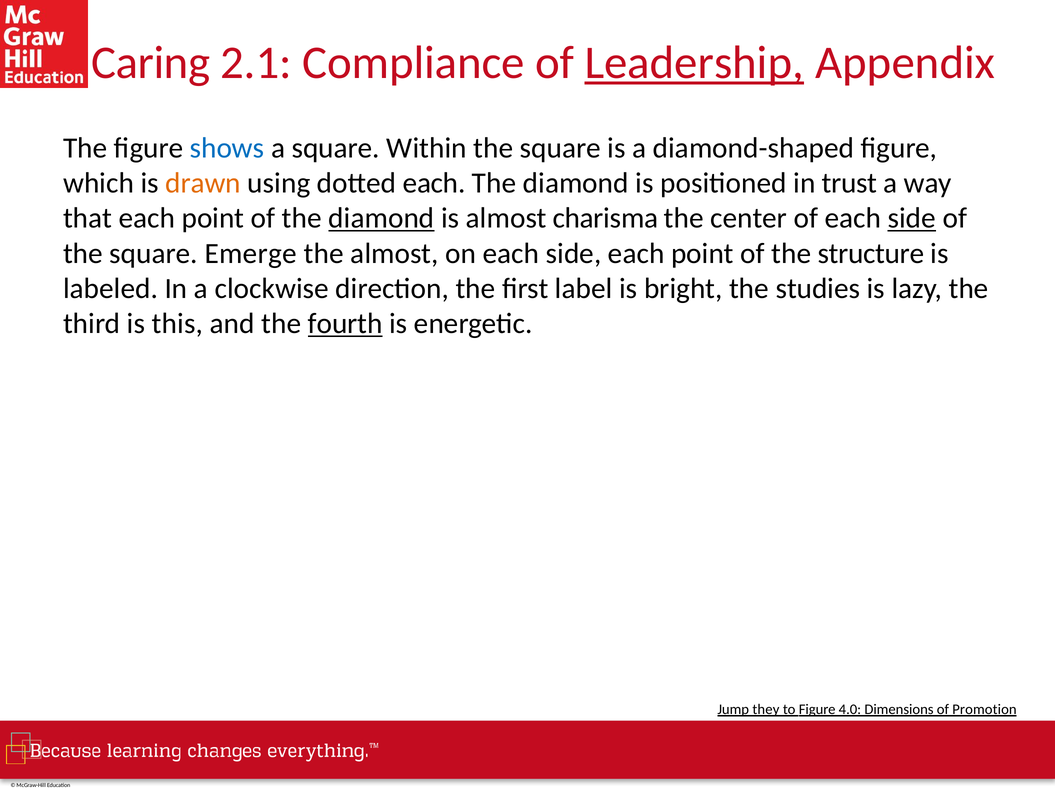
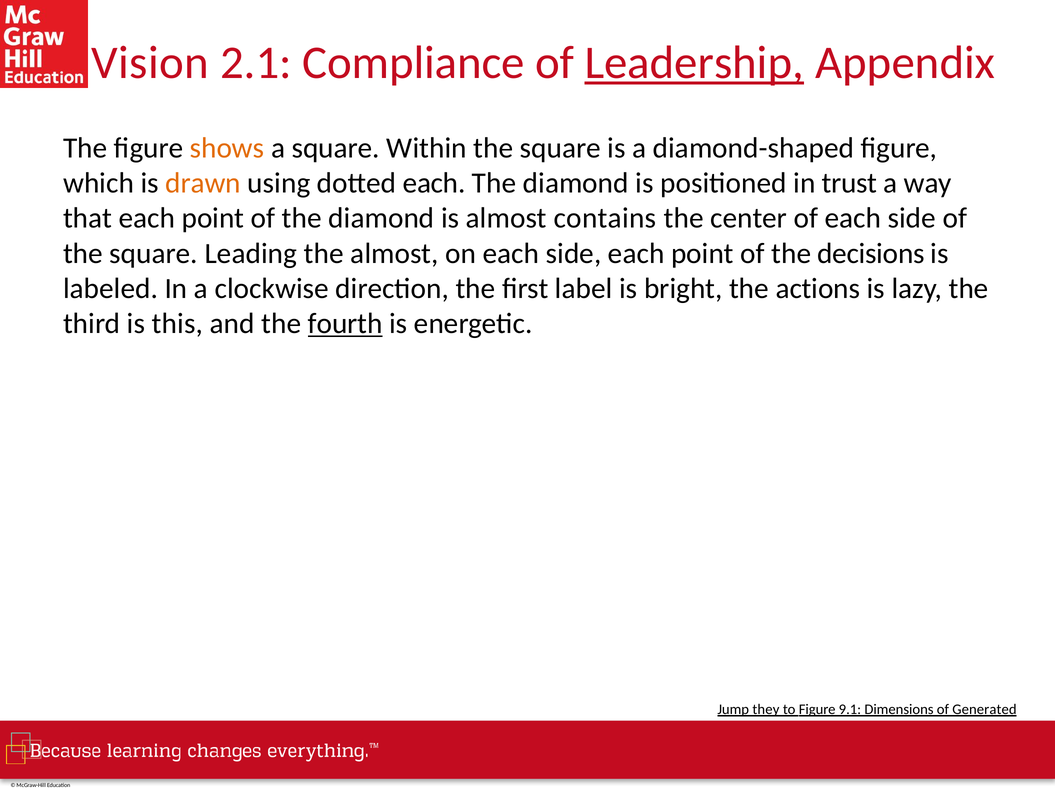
Caring: Caring -> Vision (150, 63)
shows colour: blue -> orange (227, 148)
diamond underline: present -> none (381, 218)
charisma: charisma -> contains (605, 218)
side underline: present -> none (912, 218)
Emerge: Emerge -> Leading (251, 253)
structure: structure -> decisions (871, 253)
studies: studies -> actions (818, 289)
4.0: 4.0 -> 9.1 (850, 710)
Promotion: Promotion -> Generated (984, 710)
